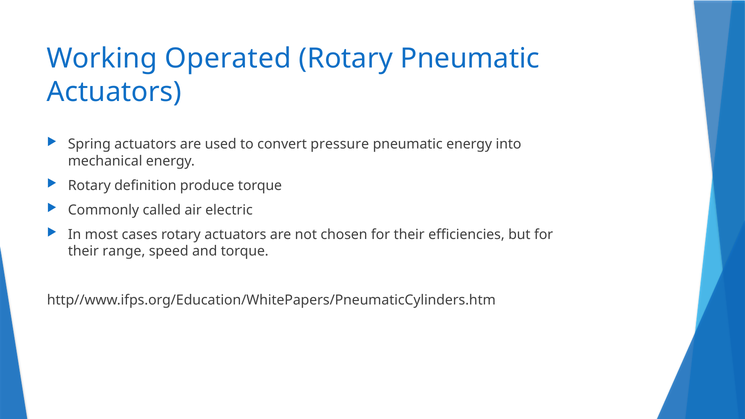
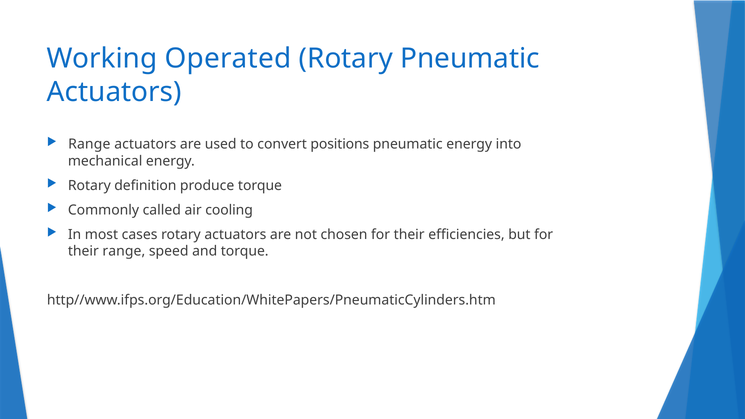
Spring: Spring -> Range (89, 144)
pressure: pressure -> positions (340, 144)
electric: electric -> cooling (229, 210)
